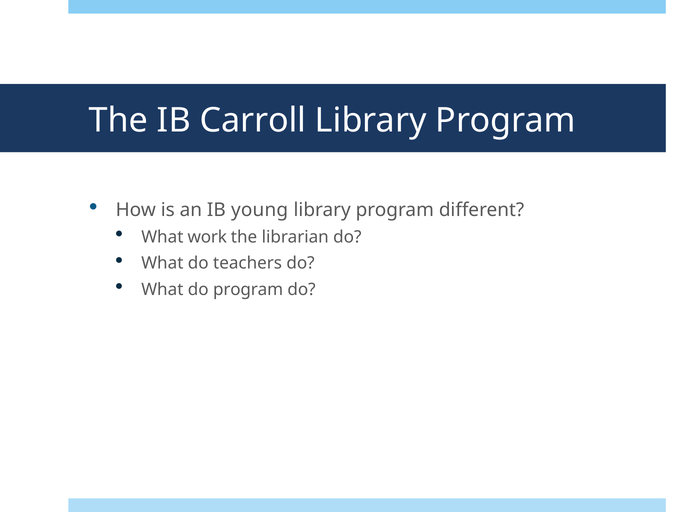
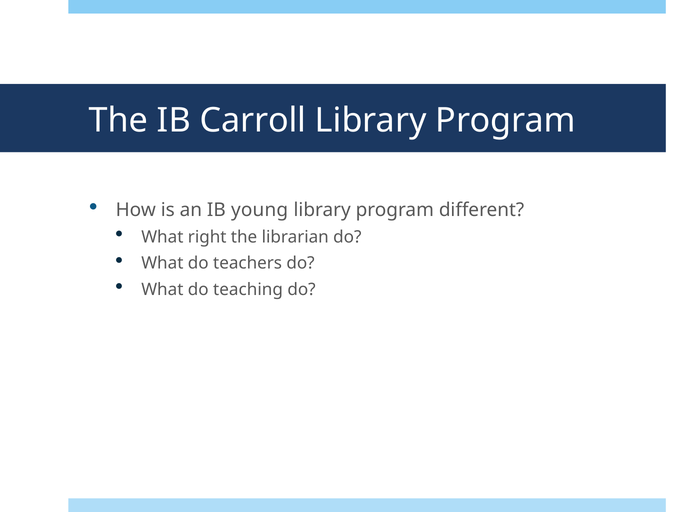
work: work -> right (207, 237)
do program: program -> teaching (248, 290)
